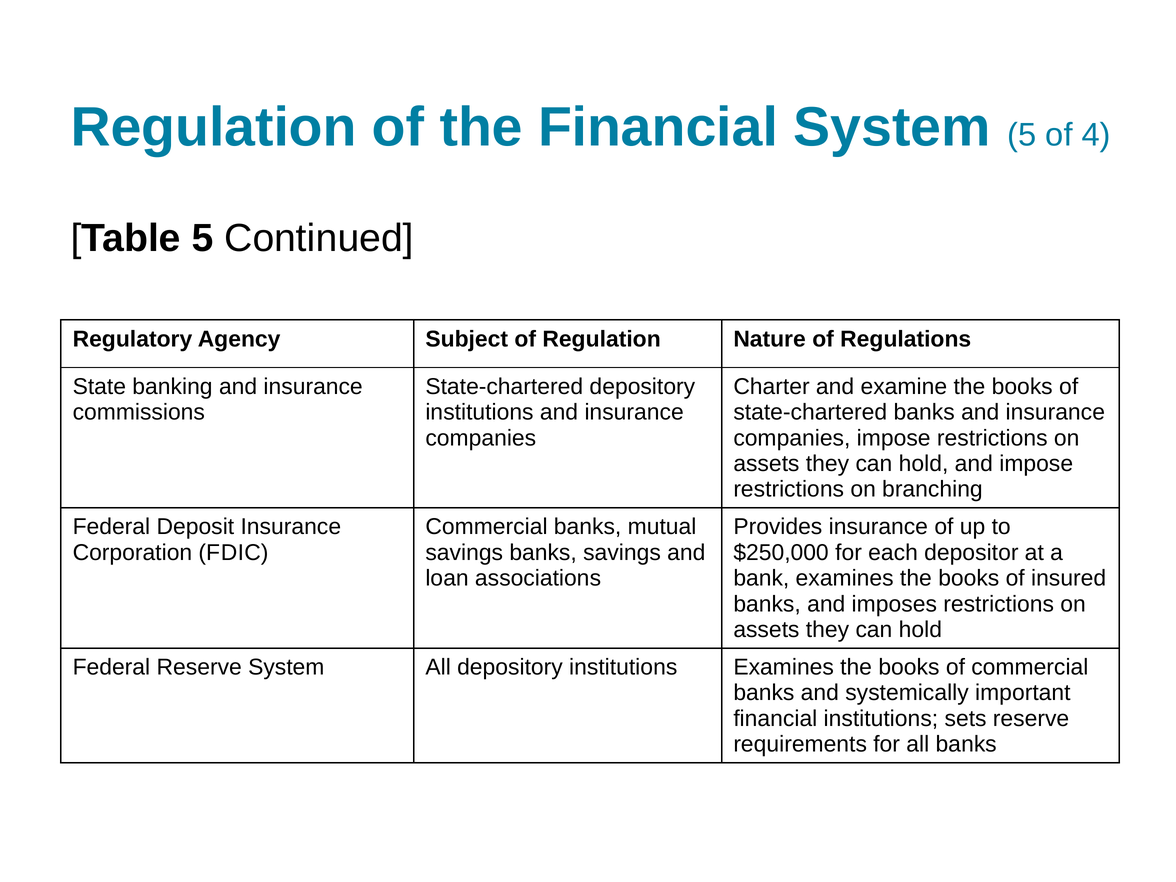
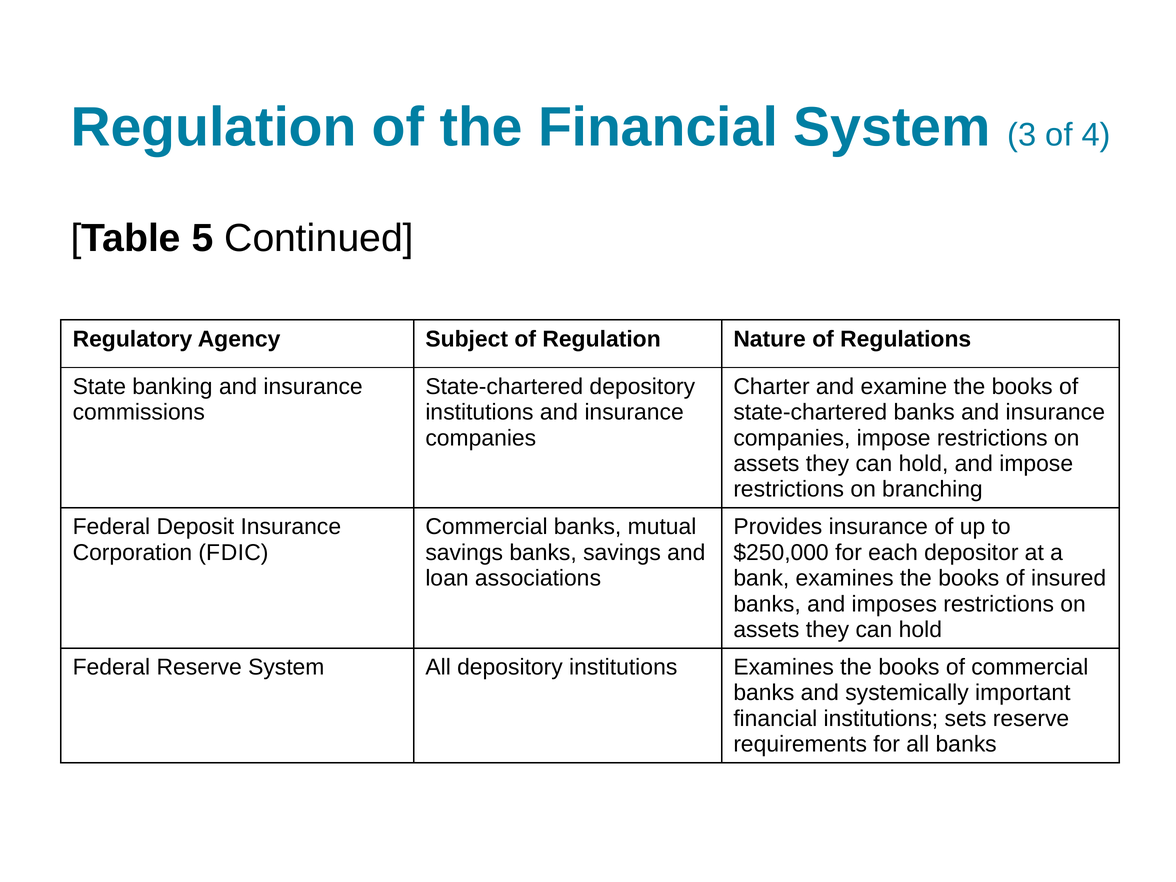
System 5: 5 -> 3 (1022, 135)
